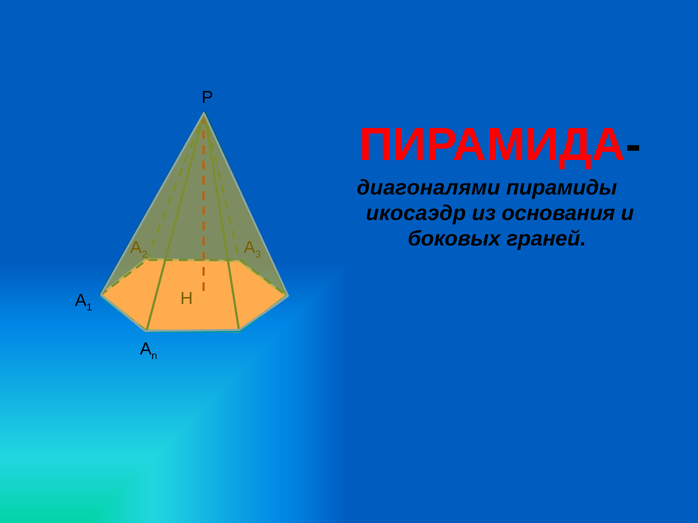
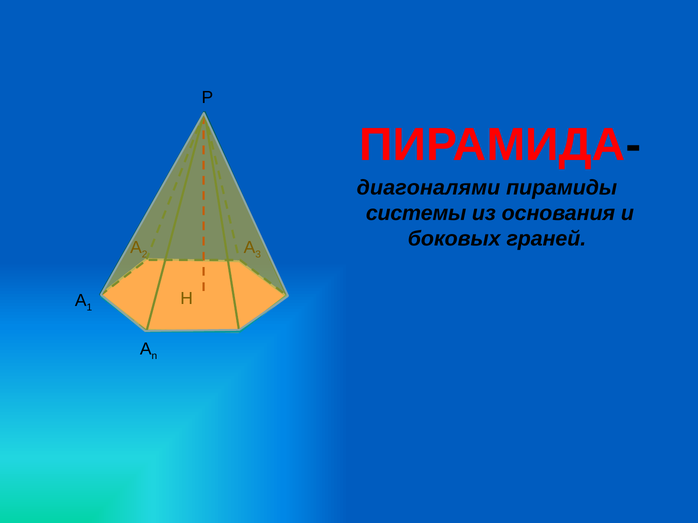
икосаэдр: икосаэдр -> системы (416, 214)
